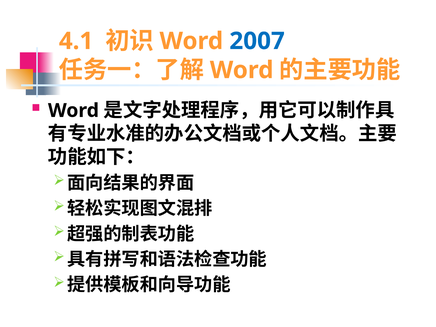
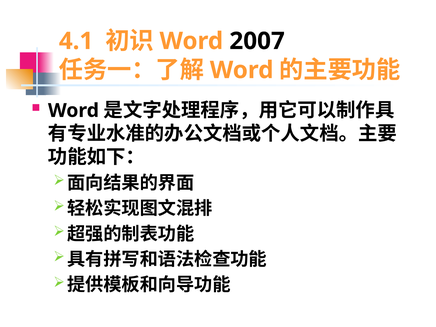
2007 colour: blue -> black (257, 41)
